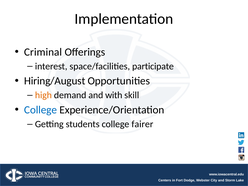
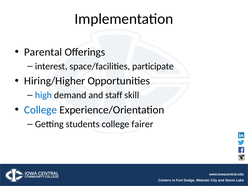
Criminal: Criminal -> Parental (43, 52)
Hiring/August: Hiring/August -> Hiring/Higher (55, 81)
high colour: orange -> blue (43, 95)
with: with -> staff (114, 95)
